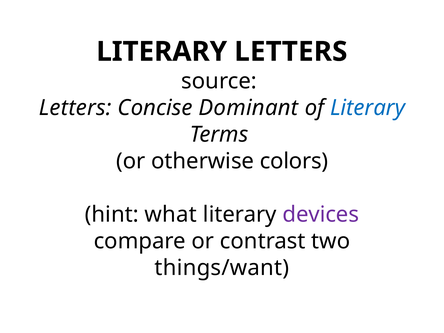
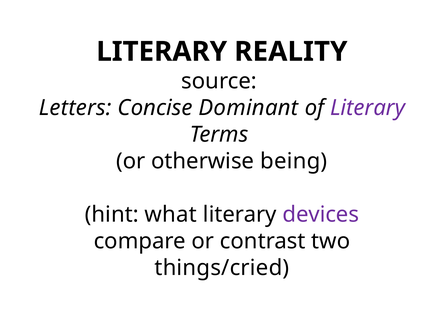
LITERARY LETTERS: LETTERS -> REALITY (291, 52)
Literary colour: blue -> purple (368, 108)
colors: colors -> being (294, 161)
things/want: things/want -> things/cried (222, 268)
